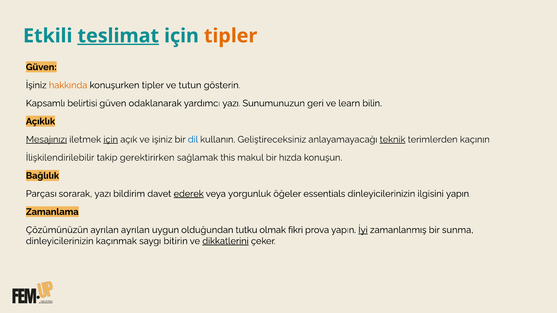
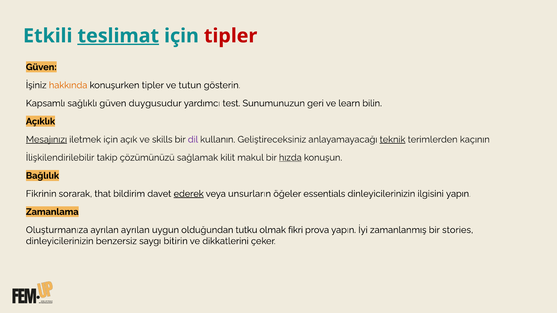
tipler colour: orange -> red (231, 36)
belirtisi: belirtisi -> sağlıklı (82, 103)
odaklanarak: odaklanarak -> duygusudur (155, 103)
yardımcı yazı: yazı -> test (231, 103)
için underline: present -> none (111, 140)
işiniz: işiniz -> skills (162, 140)
dil colour: blue -> purple (193, 140)
gerektirirken: gerektirirken -> çözümünüzü (147, 158)
this: this -> kilit (228, 158)
hızda underline: none -> present (290, 158)
Parçası: Parçası -> Fikrinin (41, 194)
sorarak yazı: yazı -> that (103, 194)
yorgunluk: yorgunluk -> unsurların (250, 194)
Çözümünüzün: Çözümünüzün -> Oluşturmanıza (57, 230)
İyi underline: present -> none (363, 230)
sunma: sunma -> stories (458, 230)
kaçınmak: kaçınmak -> benzersiz (116, 241)
dikkatlerini underline: present -> none (225, 241)
